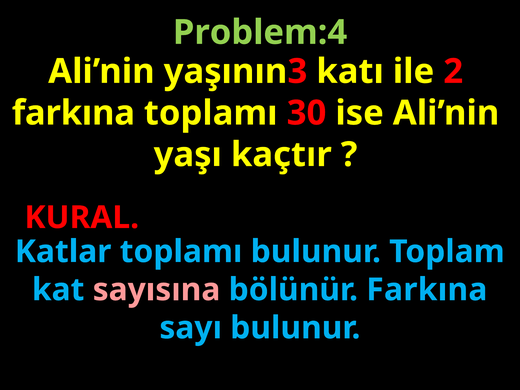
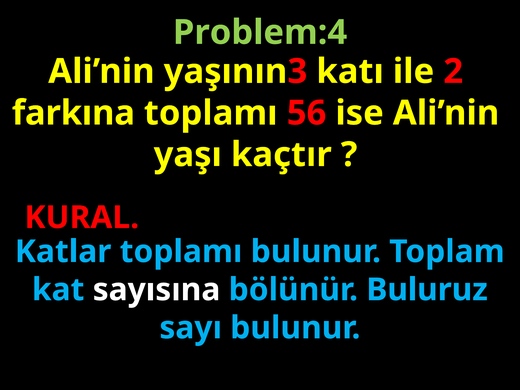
30: 30 -> 56 (307, 113)
sayısına colour: pink -> white (157, 290)
bölünür Farkına: Farkına -> Buluruz (427, 290)
